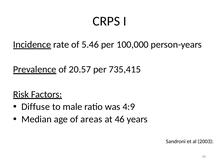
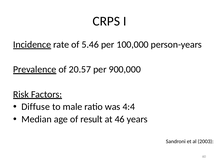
735,415: 735,415 -> 900,000 (125, 70)
4:9: 4:9 -> 4:4 (129, 107)
areas: areas -> result (91, 119)
